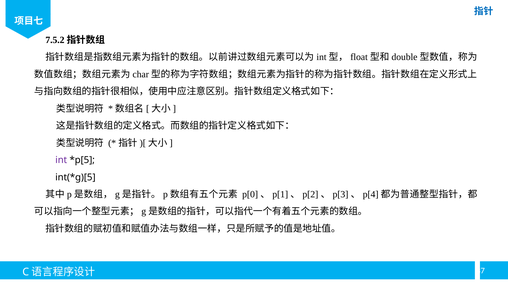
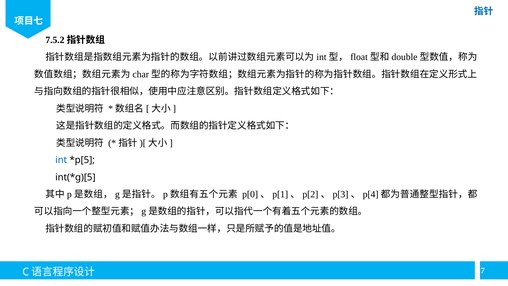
int colour: purple -> blue (61, 160)
